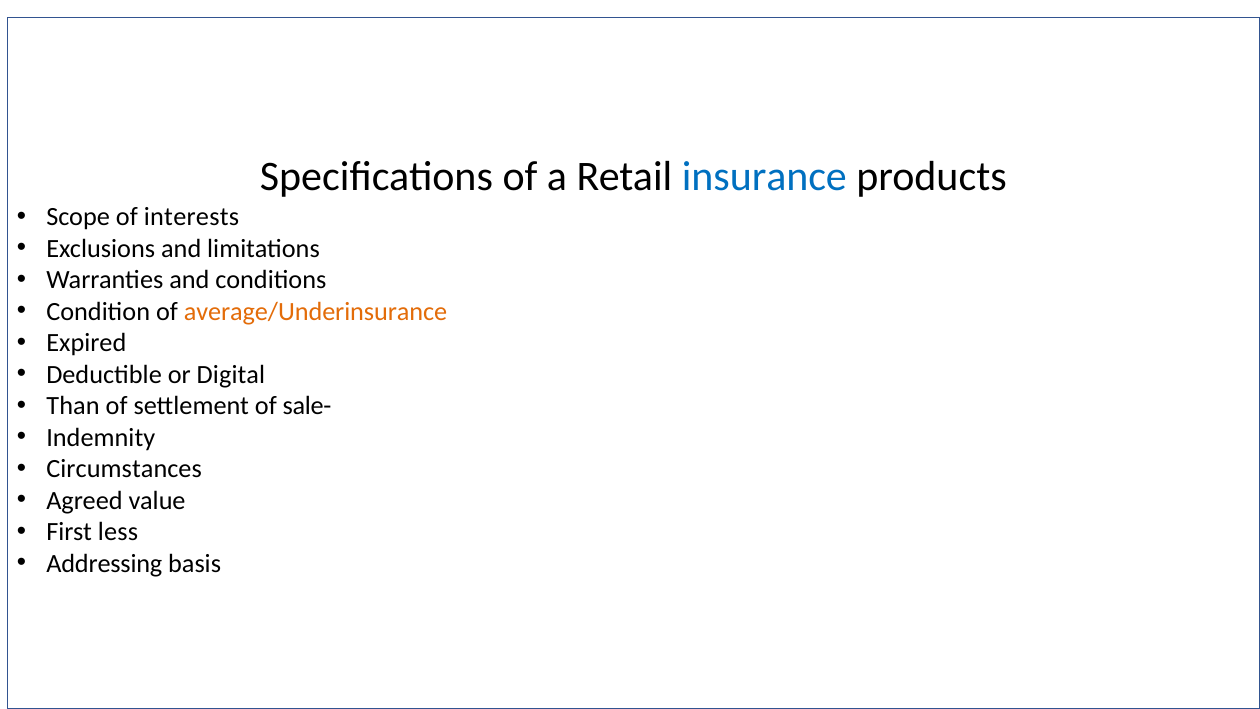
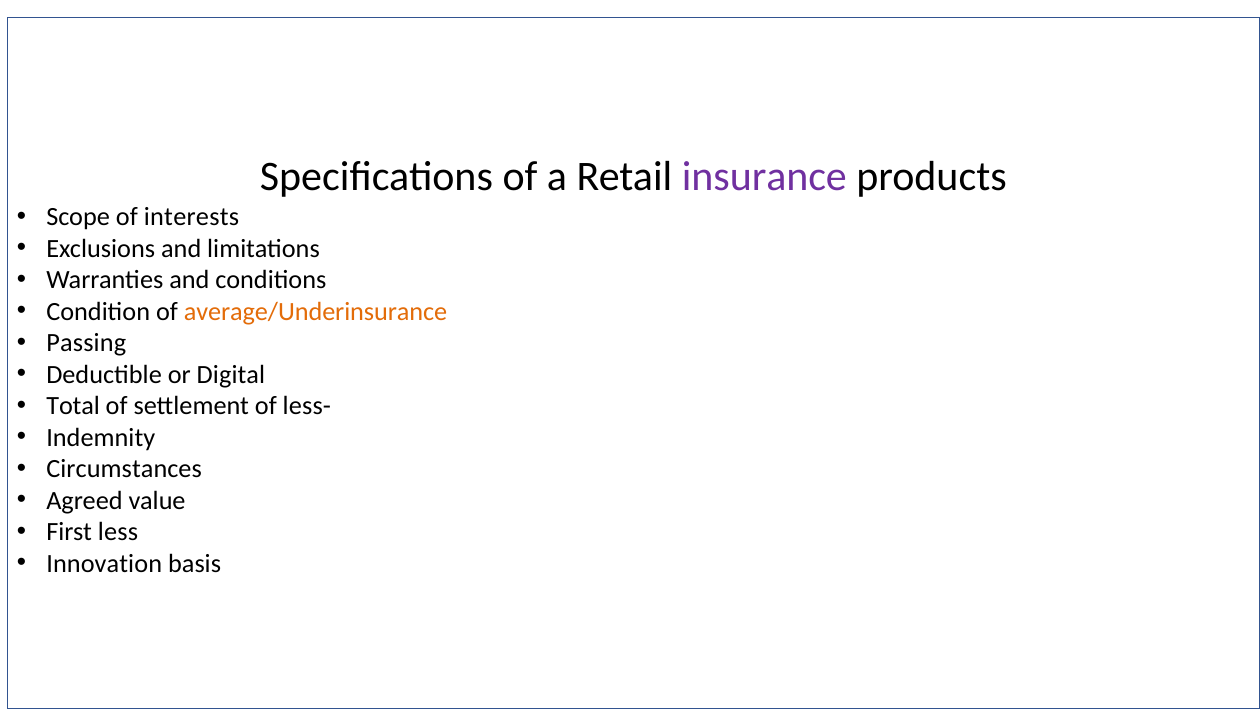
insurance colour: blue -> purple (764, 177)
Expired: Expired -> Passing (86, 343)
Than: Than -> Total (73, 406)
sale-: sale- -> less- (307, 406)
Addressing: Addressing -> Innovation (104, 563)
